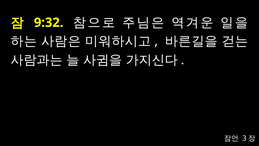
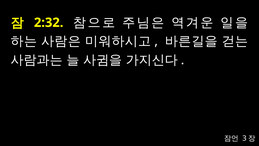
9:32: 9:32 -> 2:32 (49, 23)
